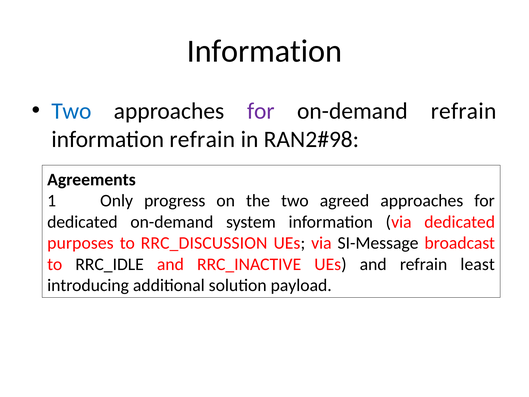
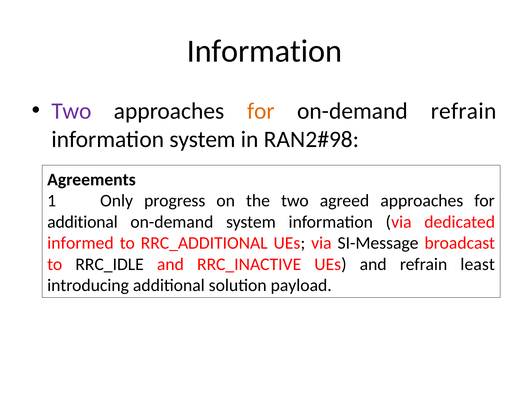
Two colour: blue -> purple (71, 111)
for colour: purple -> orange (261, 111)
information refrain: refrain -> system (203, 139)
dedicated: dedicated -> additional (82, 222)
purposes: purposes -> informed (80, 243)
RRC_DISCUSSION: RRC_DISCUSSION -> RRC_ADDITIONAL (204, 243)
